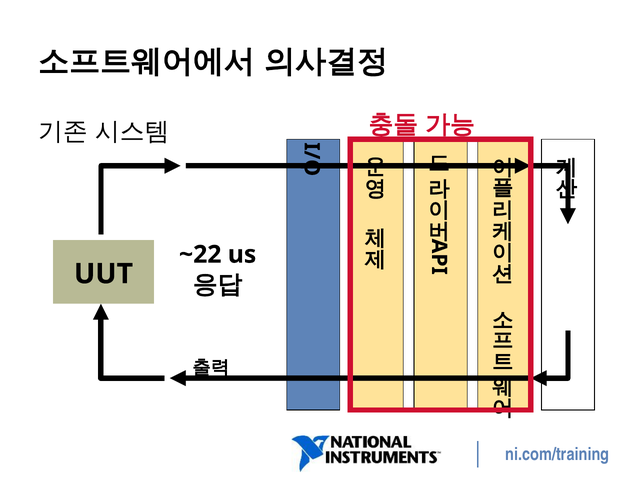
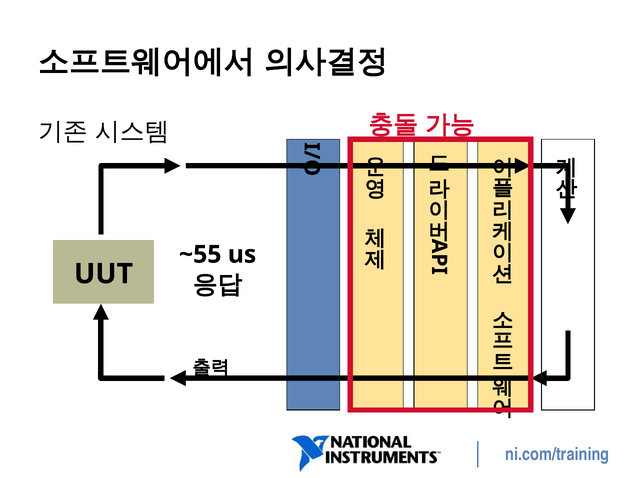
~22: ~22 -> ~55 (200, 254)
